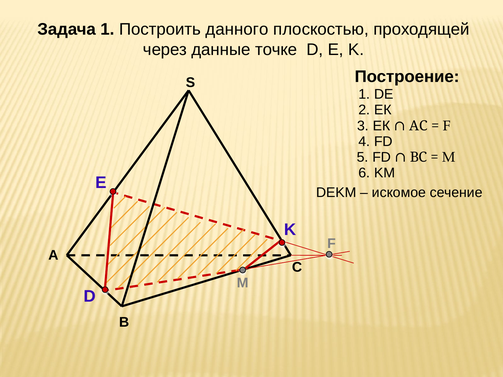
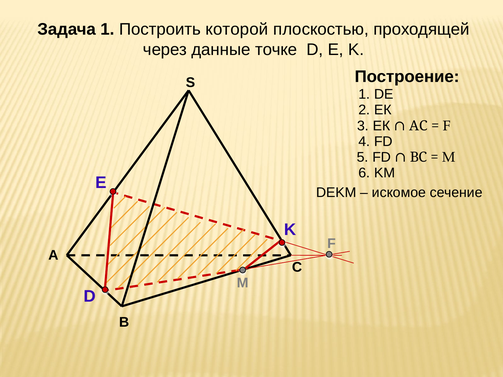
данного: данного -> которой (237, 29)
